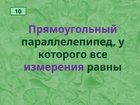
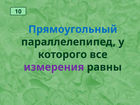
Прямоугольный colour: purple -> blue (73, 29)
